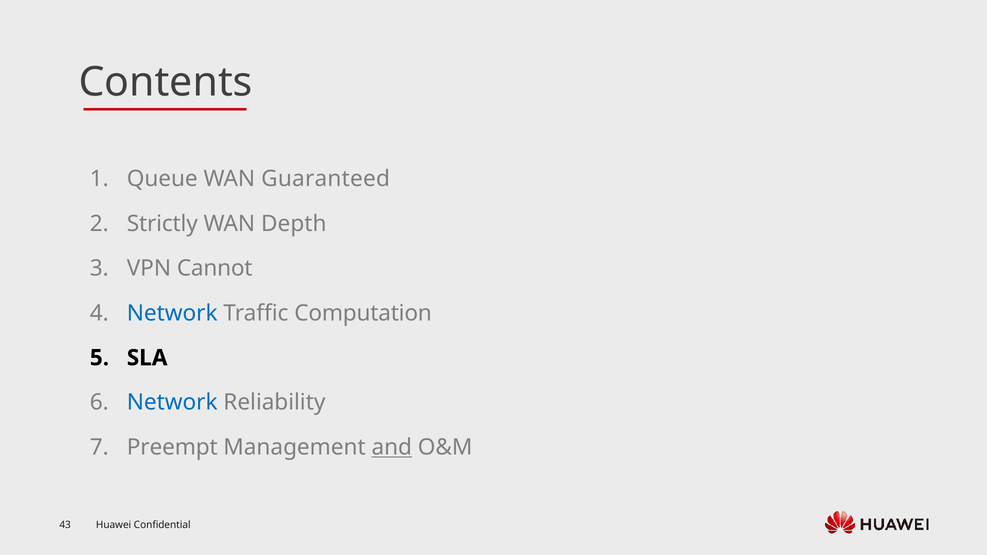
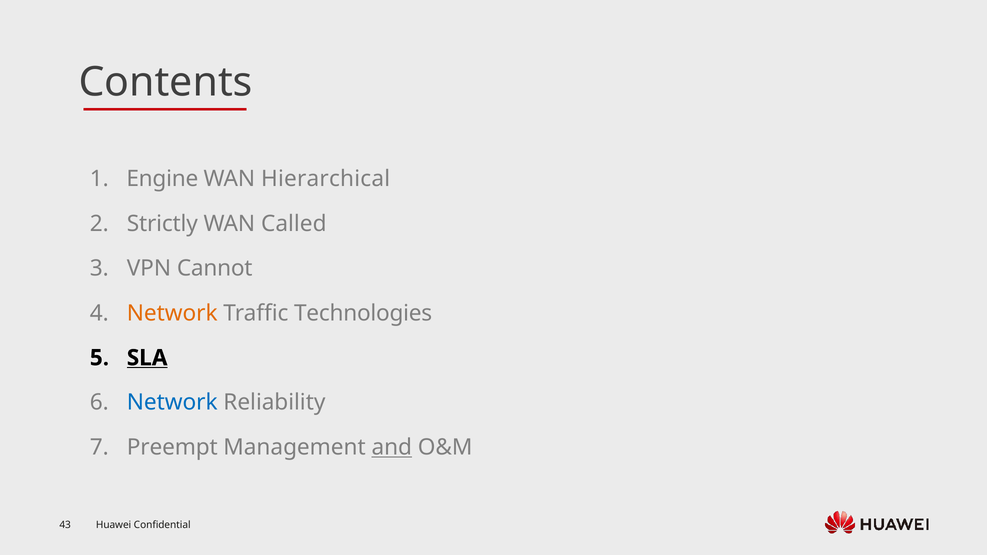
Queue: Queue -> Engine (162, 179)
Guaranteed: Guaranteed -> Hierarchical (326, 179)
Depth: Depth -> Called (294, 224)
Network colour: blue -> orange (172, 313)
Computation: Computation -> Technologies (363, 313)
SLA underline: none -> present (147, 358)
